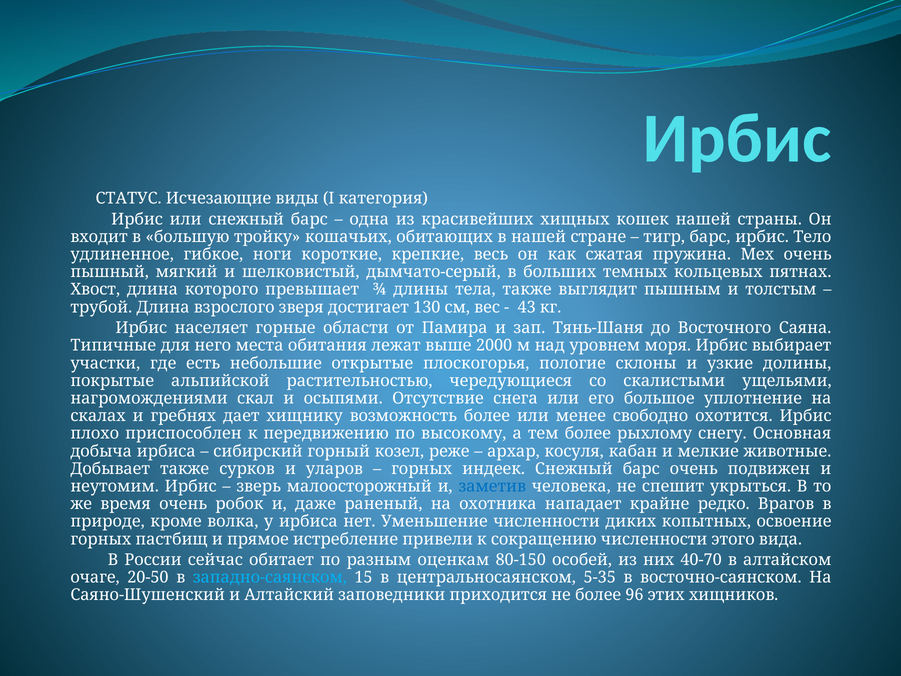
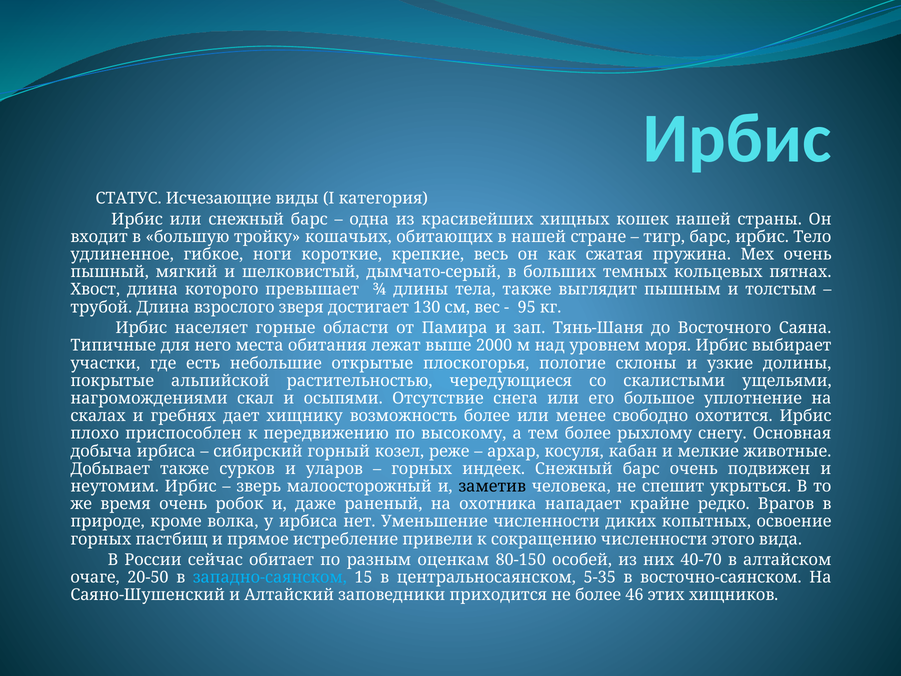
43: 43 -> 95 (527, 307)
заметив colour: blue -> black (492, 486)
96: 96 -> 46 (634, 595)
